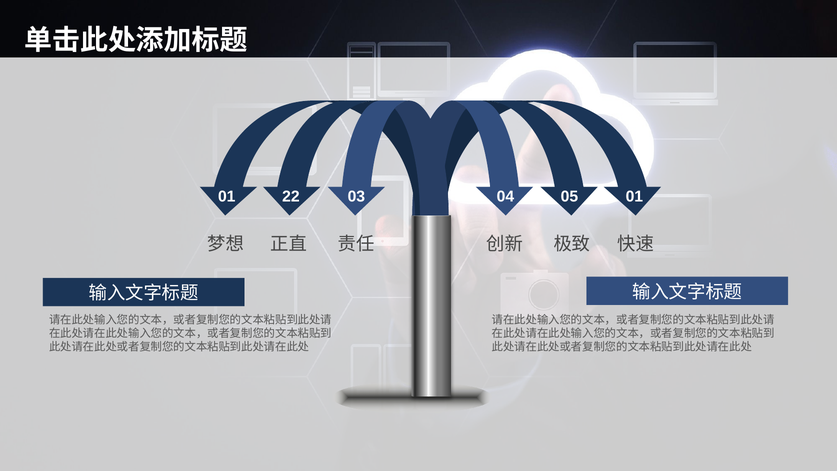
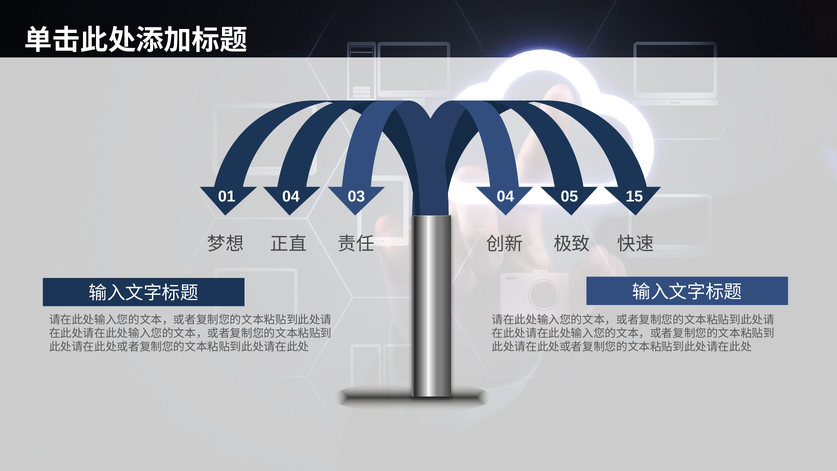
01 22: 22 -> 04 (291, 197)
05 01: 01 -> 15 (634, 197)
